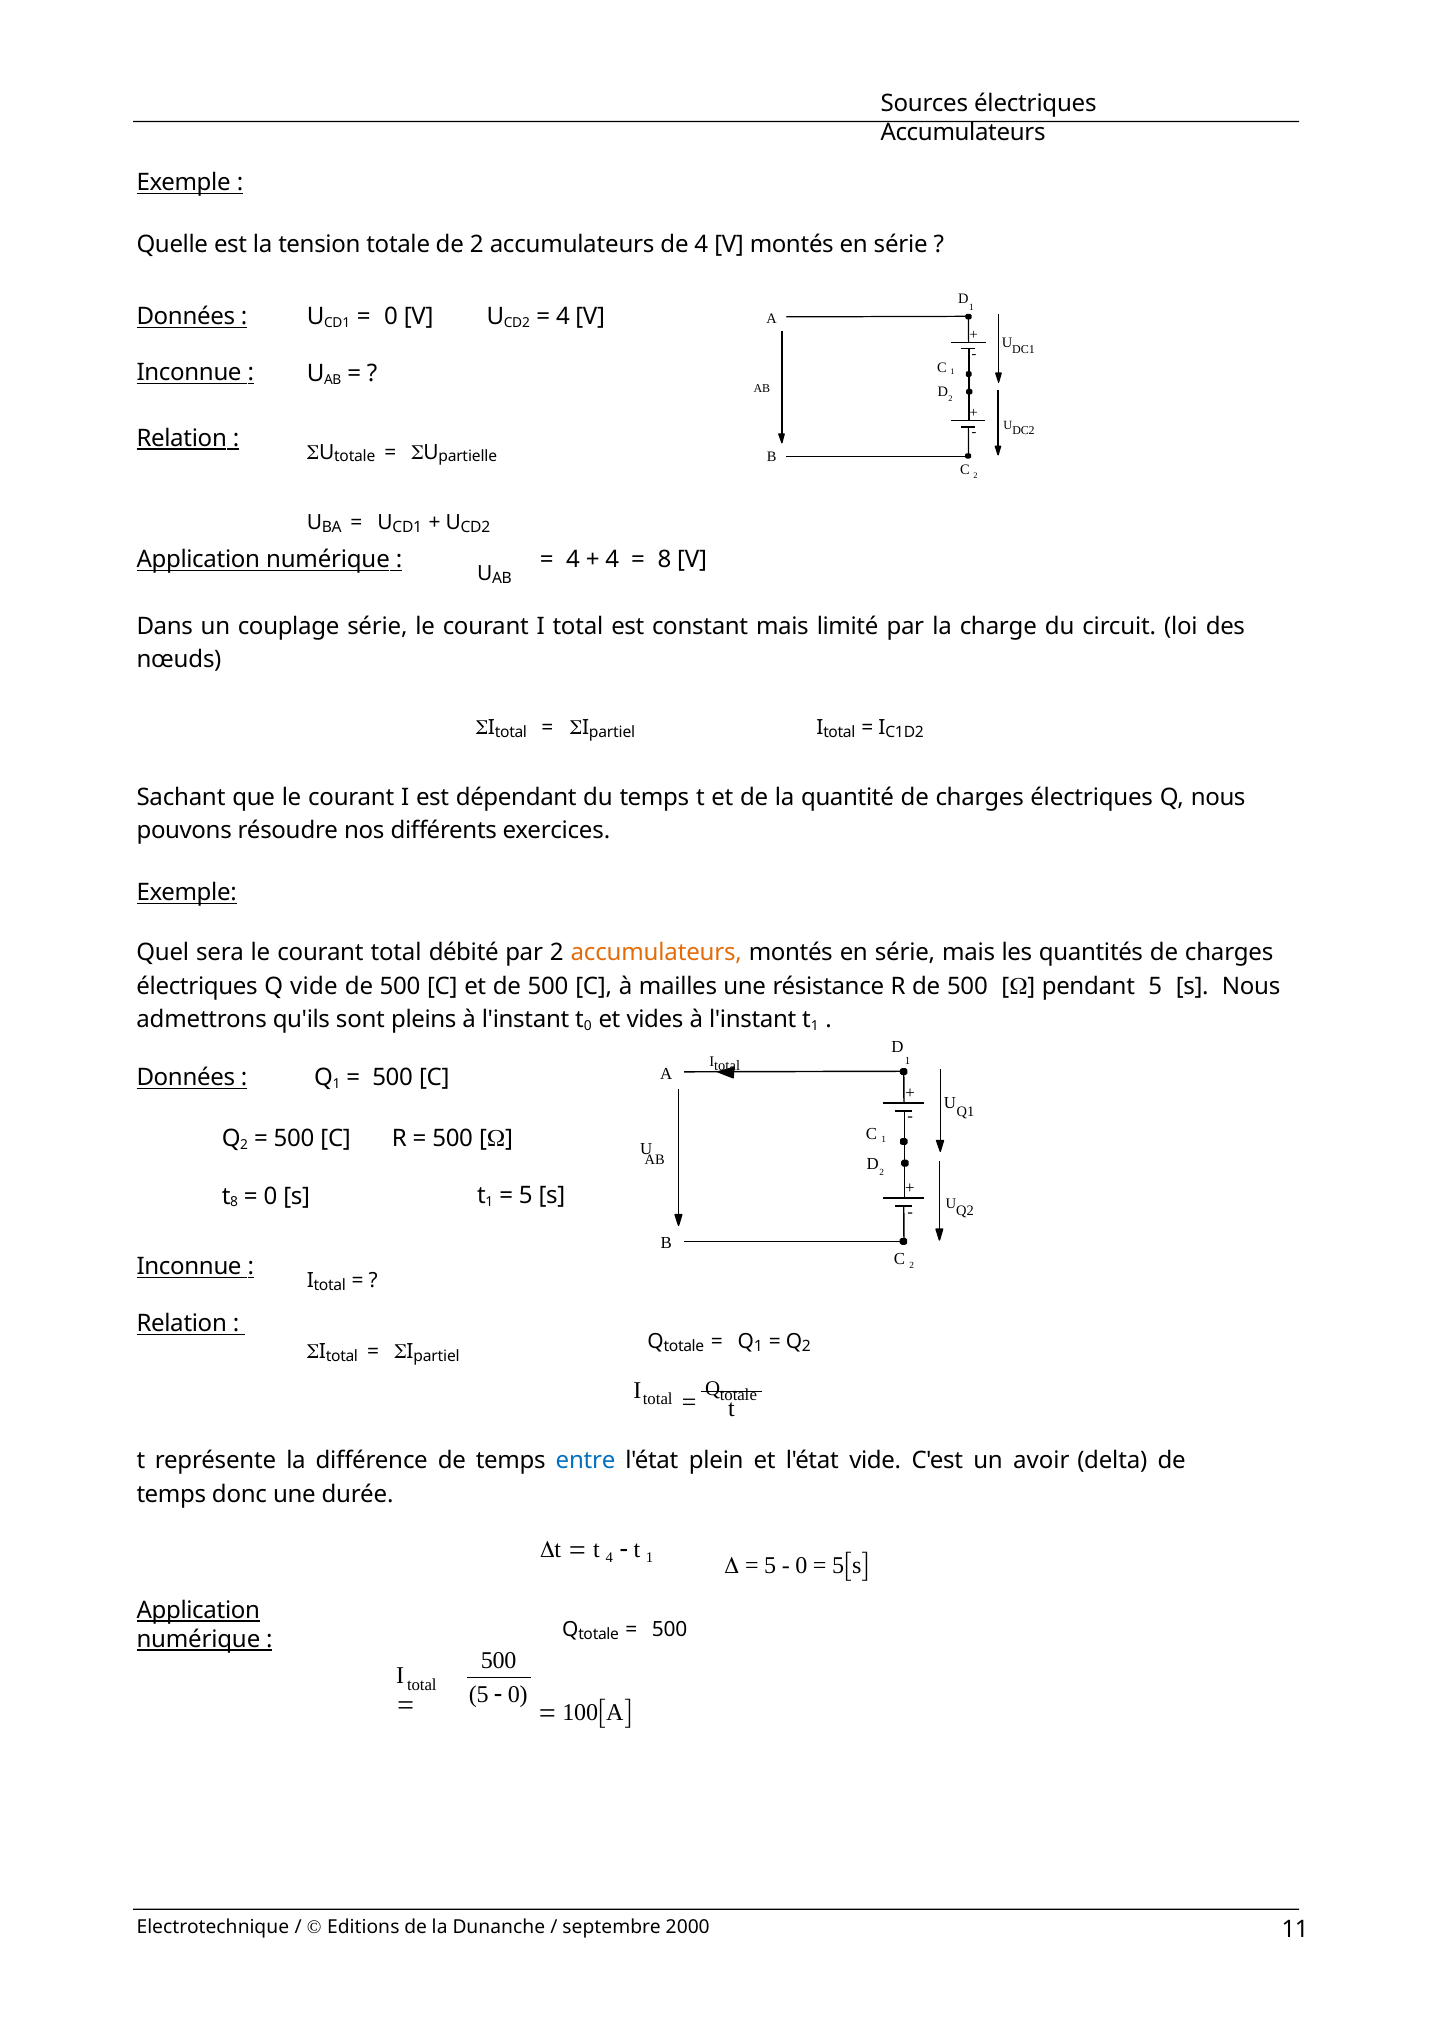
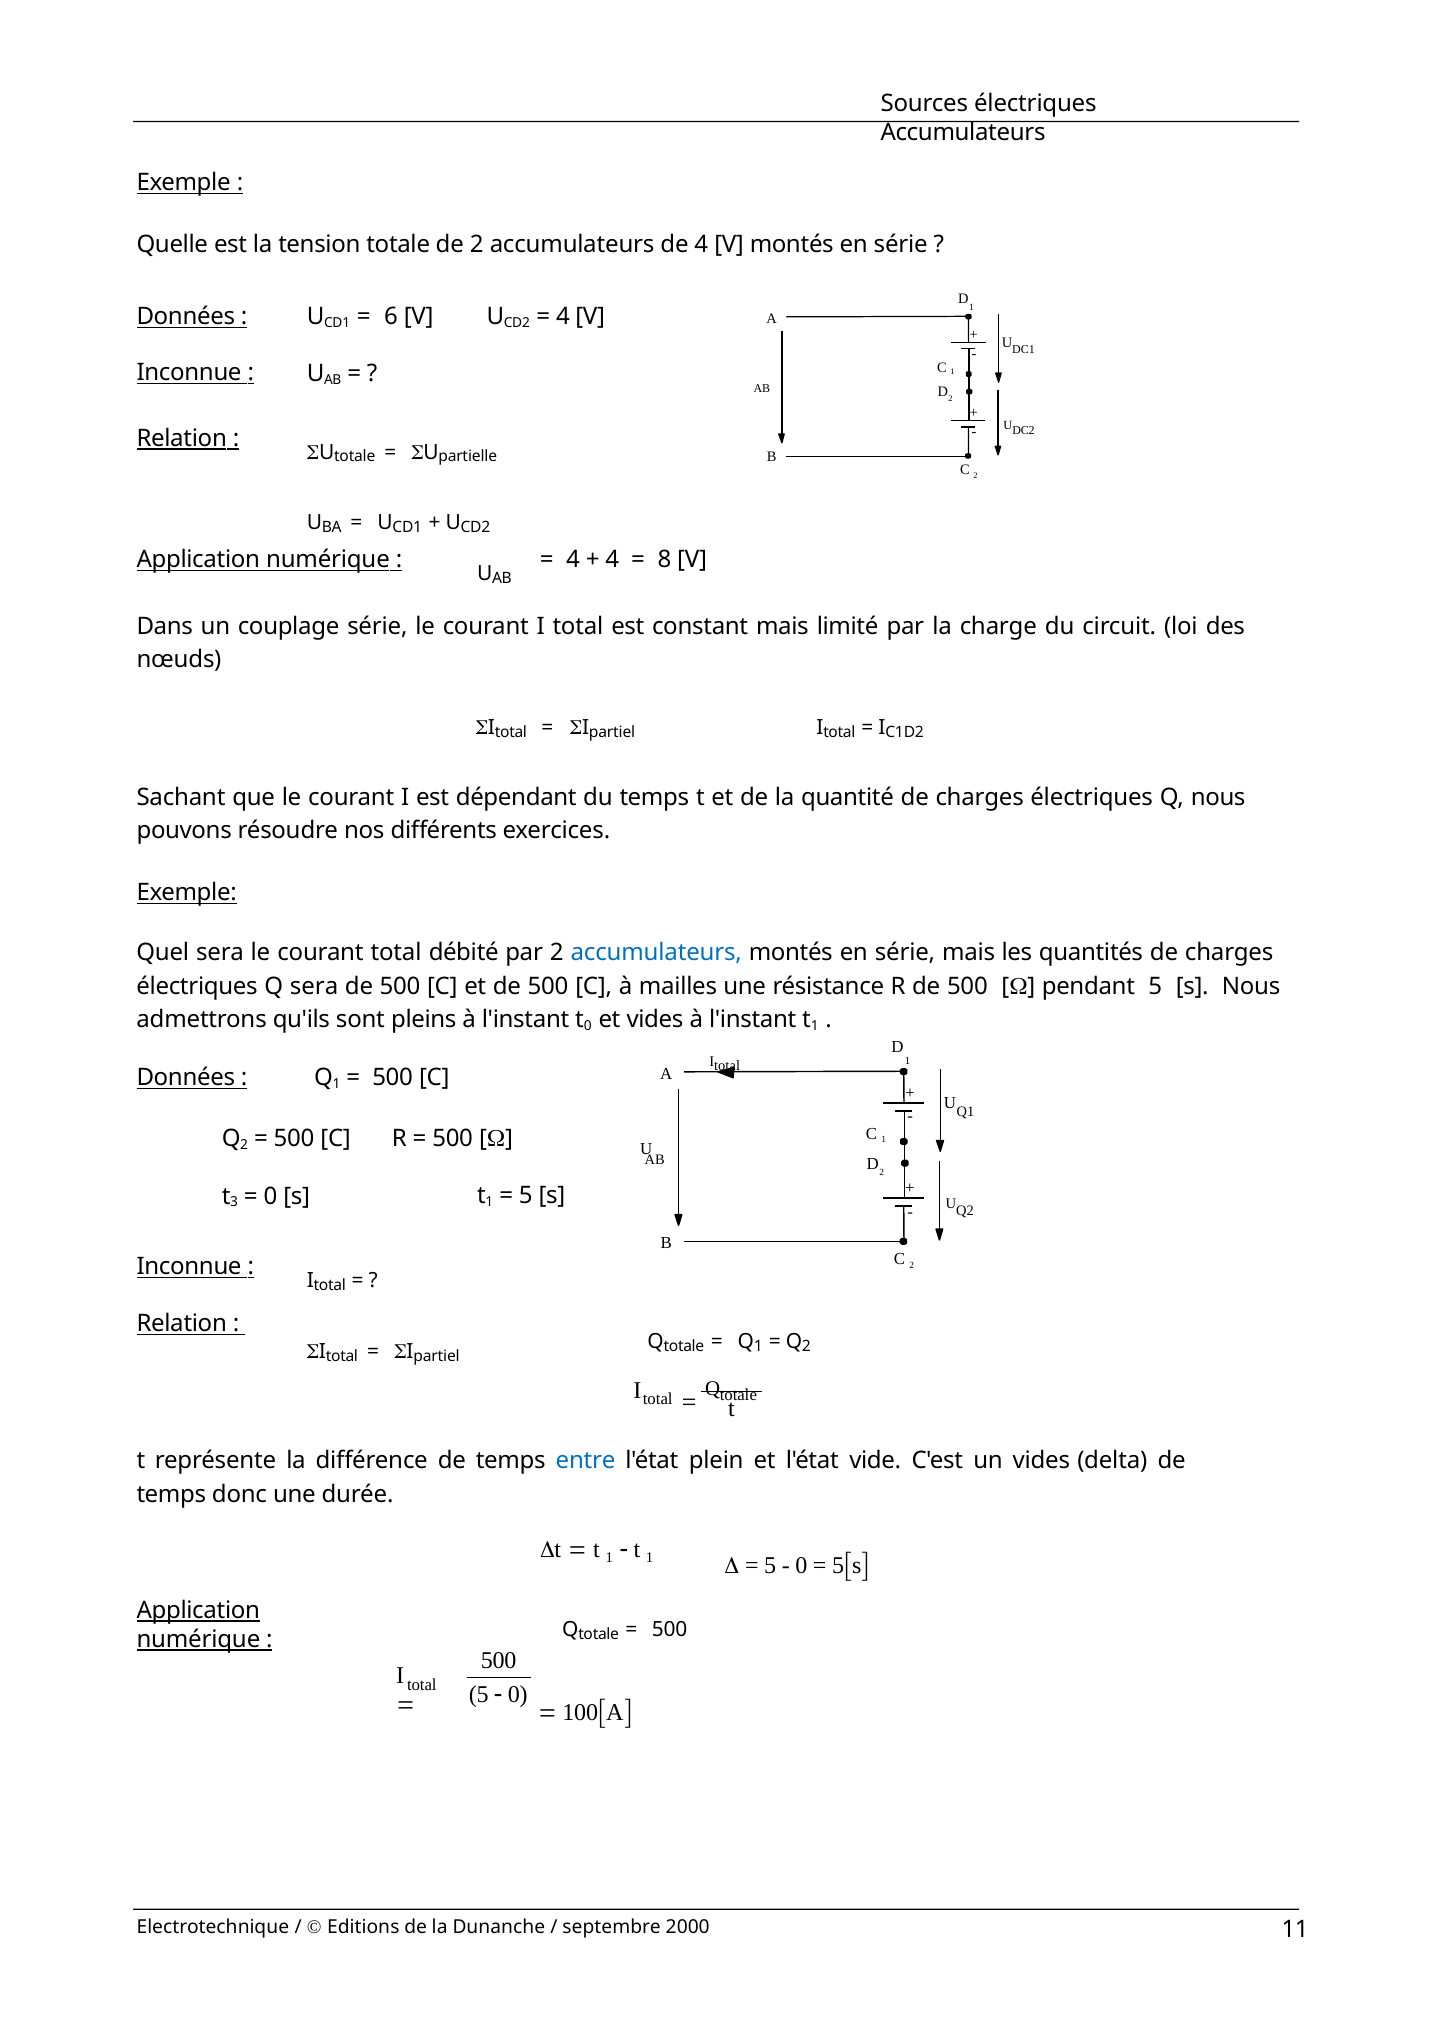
0: 0 -> 6 (391, 316)
accumulateurs colour: orange -> blue (656, 953)
Q vide: vide -> sera (314, 986)
t 8: 8 -> 3 (234, 1202)
un avoir: avoir -> vides (1041, 1461)
4: 4 -> 1 (609, 1558)
